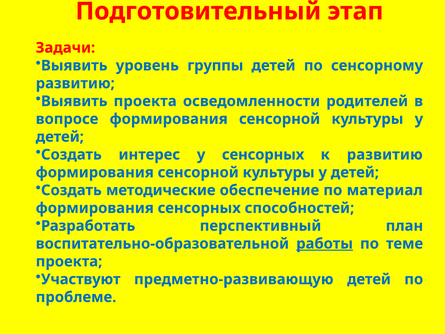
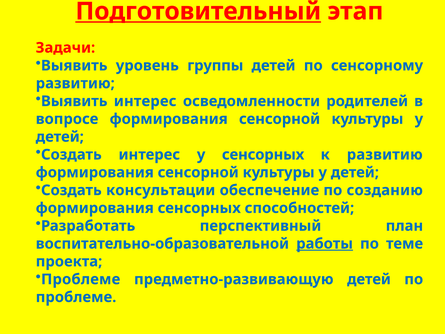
Подготовительный underline: none -> present (198, 11)
Выявить проекта: проекта -> интерес (145, 101)
методические: методические -> консультации (161, 190)
материал: материал -> созданию (385, 190)
Участвуют: Участвуют -> Проблеме (81, 279)
